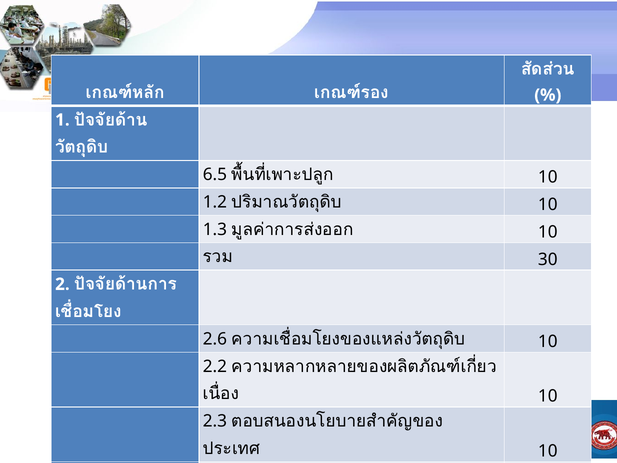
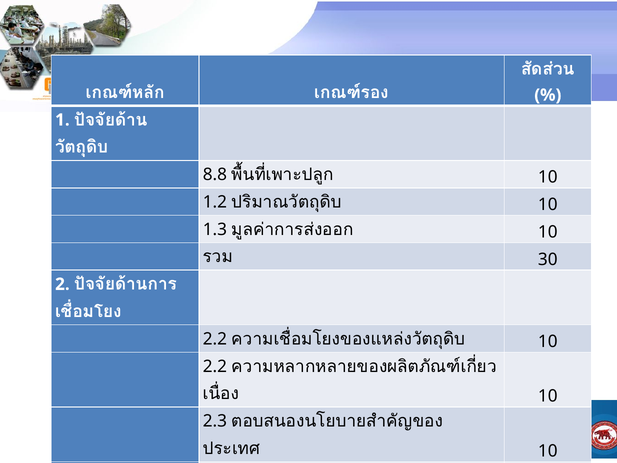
6.5: 6.5 -> 8.8 (215, 175)
2.6: 2.6 -> 2.2 (215, 339)
